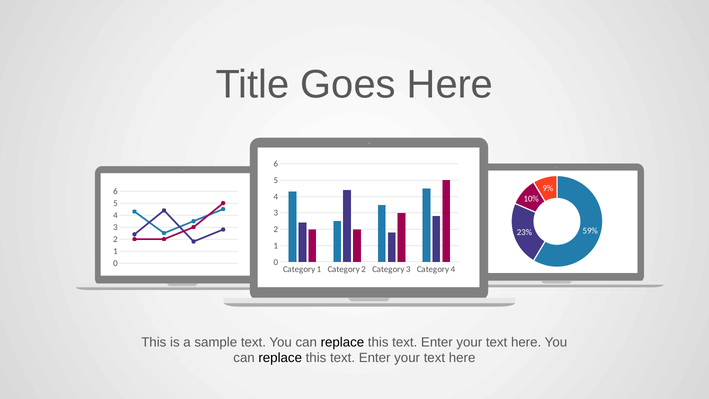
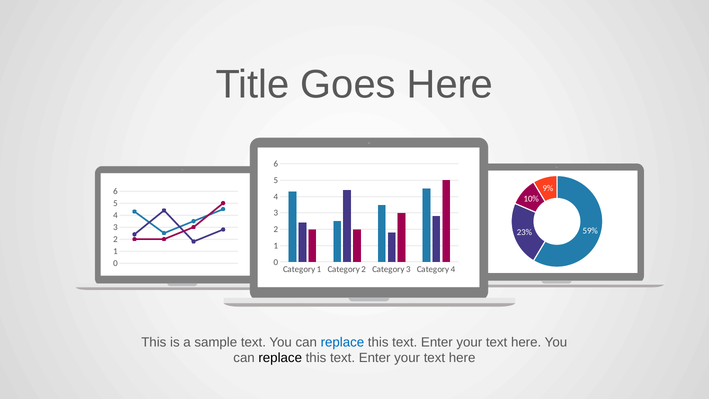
replace colour: black -> blue (342, 342)
